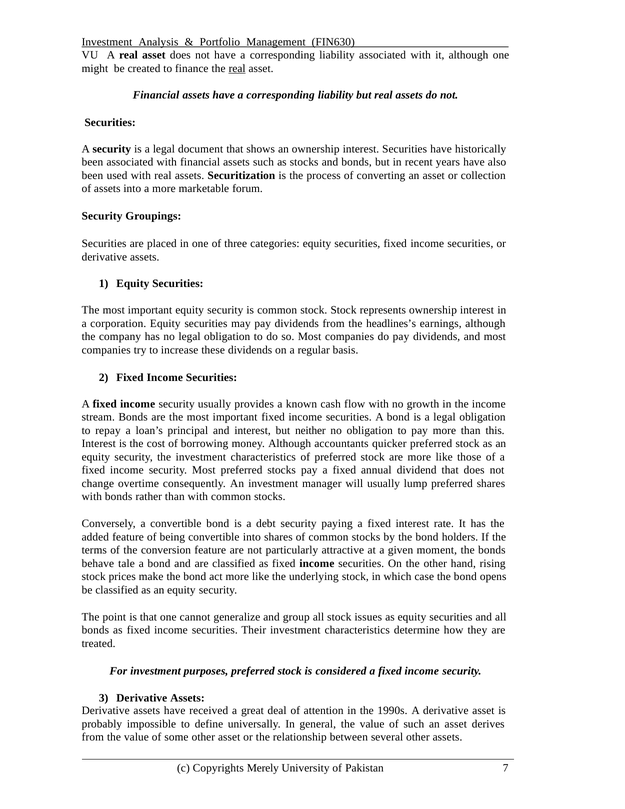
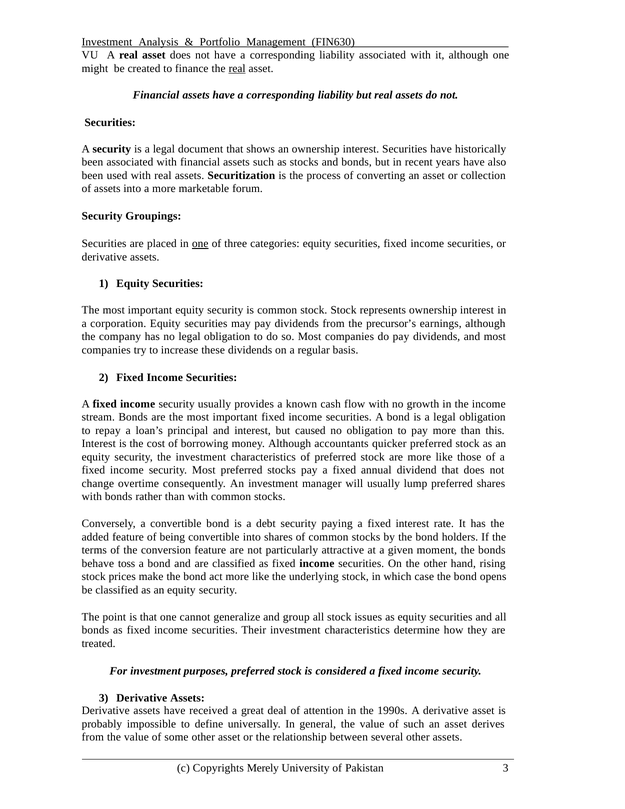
one underline: none -> present (200, 244)
headlines’s: headlines’s -> precursor’s (391, 323)
neither: neither -> caused (310, 430)
tale: tale -> toss (127, 563)
Pakistan 7: 7 -> 3 (506, 768)
